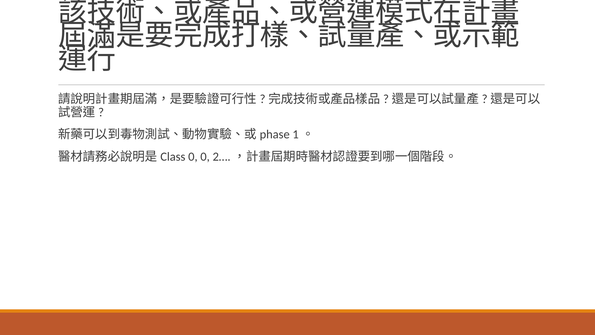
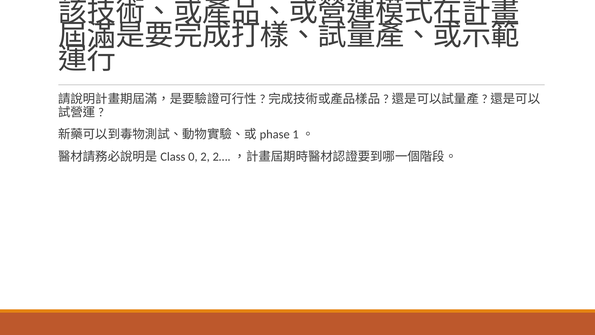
0 0: 0 -> 2 (205, 156)
